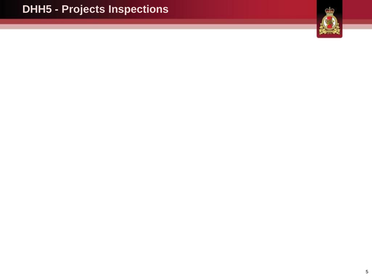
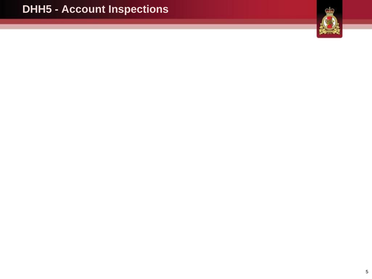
Projects: Projects -> Account (83, 9)
